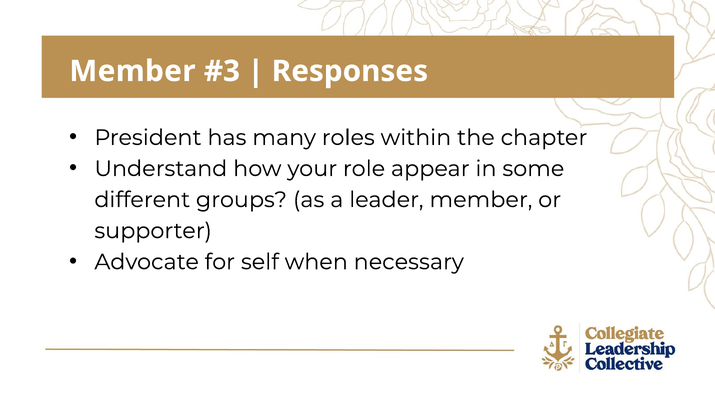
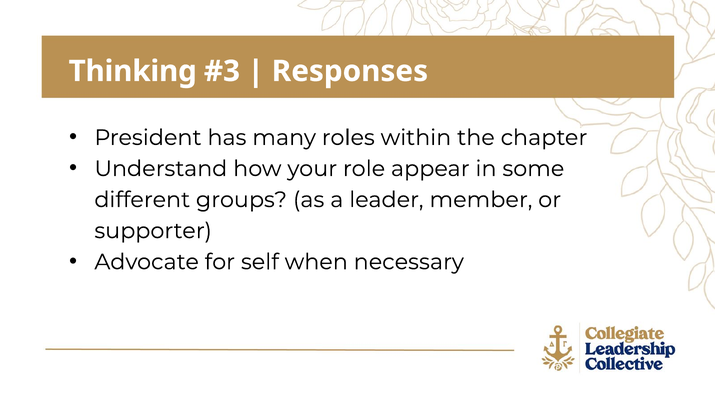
Member: Member -> Thinking (133, 71)
